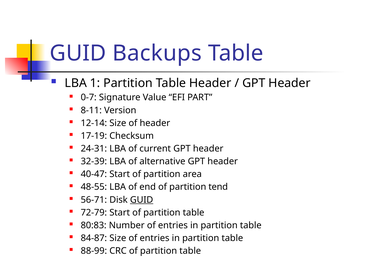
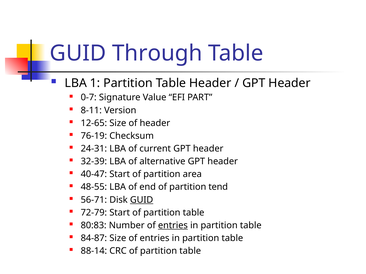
Backups: Backups -> Through (157, 53)
12-14: 12-14 -> 12-65 (94, 123)
17-19: 17-19 -> 76-19 (94, 136)
entries underline: none -> present (173, 226)
88-99: 88-99 -> 88-14 (94, 251)
